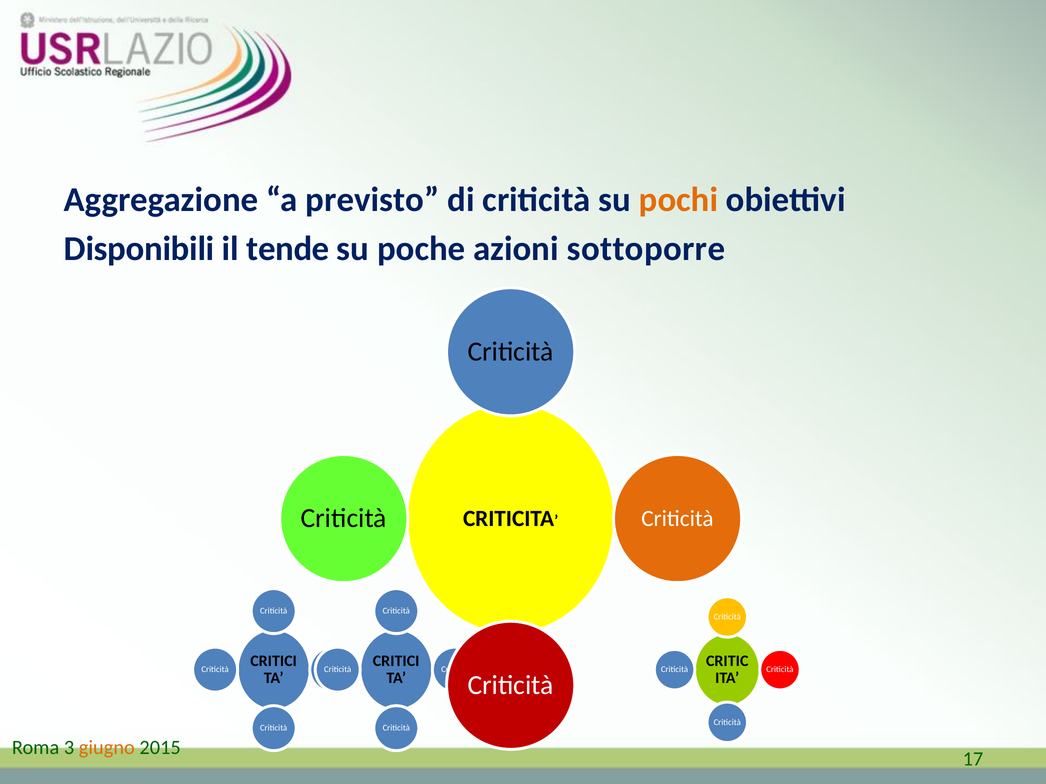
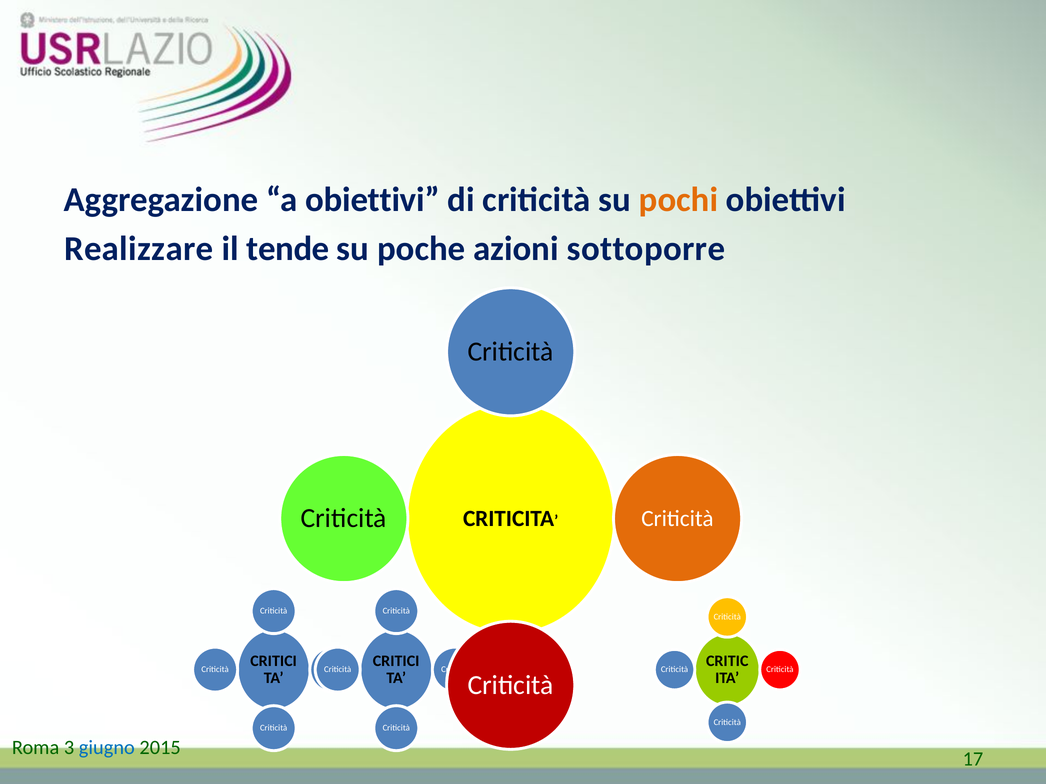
a previsto: previsto -> obiettivi (372, 200)
Disponibili: Disponibili -> Realizzare (139, 249)
giugno colour: orange -> blue (107, 748)
